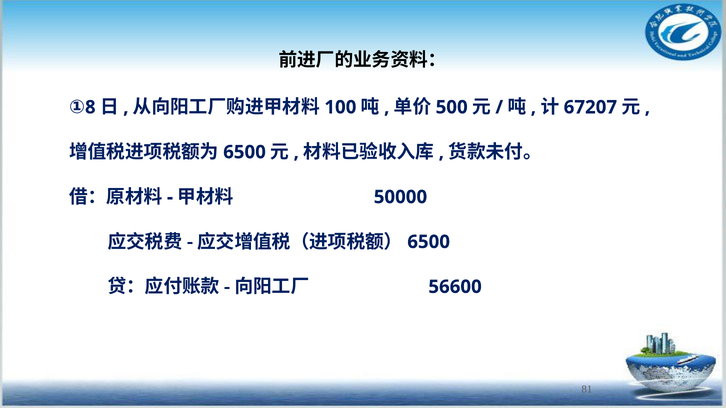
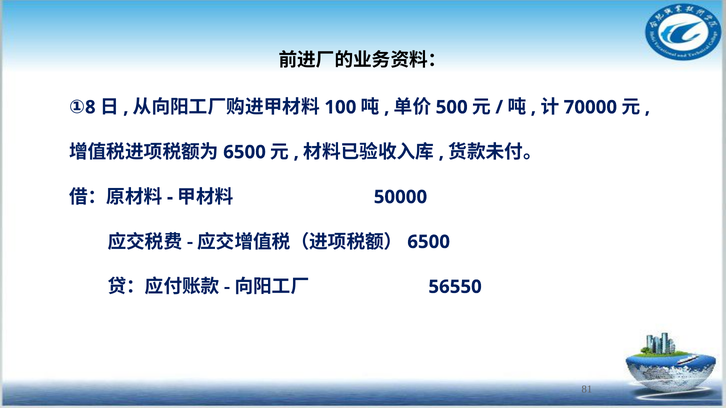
67207: 67207 -> 70000 (590, 107)
56600: 56600 -> 56550 (455, 287)
